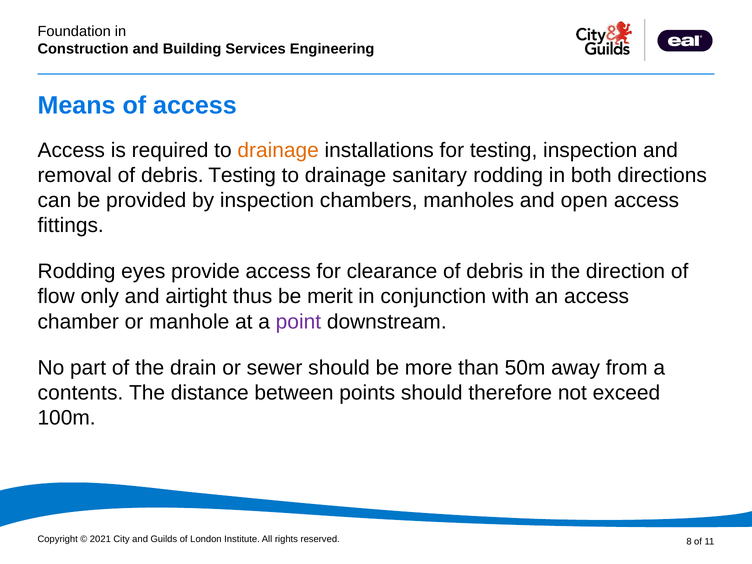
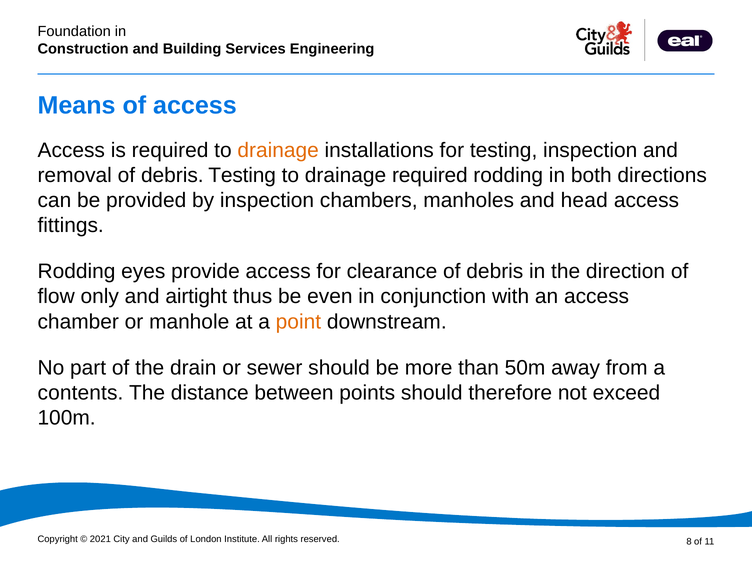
drainage sanitary: sanitary -> required (430, 175)
open: open -> head (584, 200)
merit: merit -> even (330, 297)
point colour: purple -> orange (298, 322)
